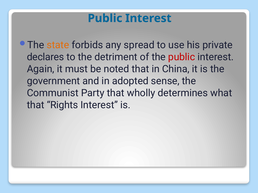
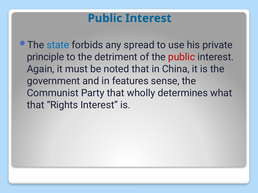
state colour: orange -> blue (58, 45)
declares: declares -> principle (45, 57)
adopted: adopted -> features (130, 81)
